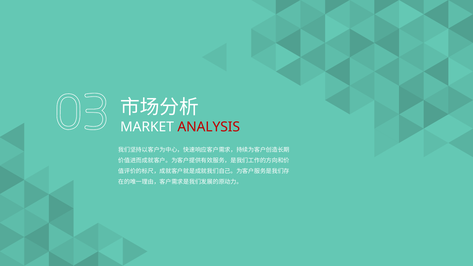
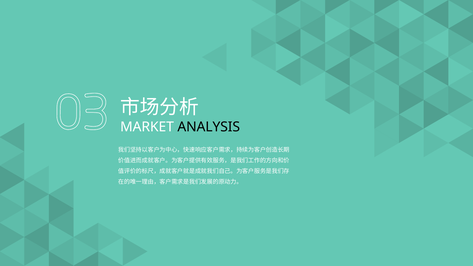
ANALYSIS colour: red -> black (209, 127)
